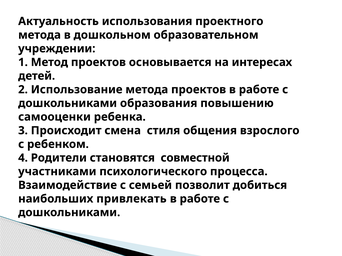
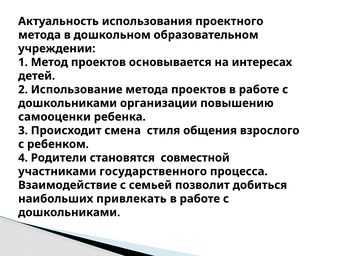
образования: образования -> организации (159, 103)
психологического: психологического -> государственного (153, 172)
